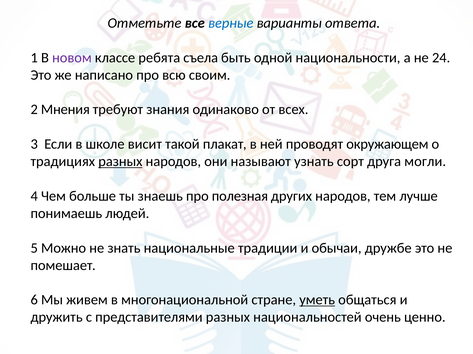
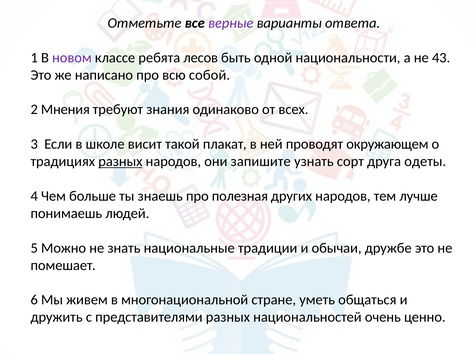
верные colour: blue -> purple (231, 23)
съела: съела -> лесов (201, 58)
24: 24 -> 43 (441, 58)
своим: своим -> собой (210, 75)
называют: называют -> запишите (261, 162)
могли: могли -> одеты (425, 162)
уметь underline: present -> none (317, 300)
